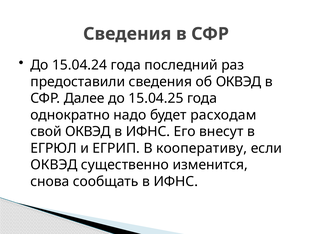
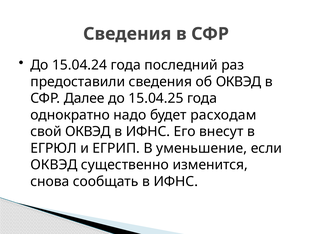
кооперативу: кооперативу -> уменьшение (202, 148)
